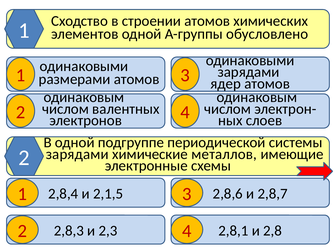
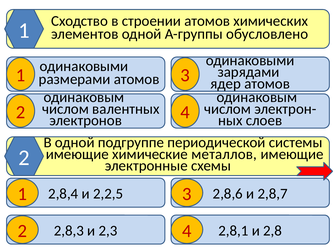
зарядами: зарядами -> имеющие (77, 154)
2,1,5: 2,1,5 -> 2,2,5 (108, 194)
